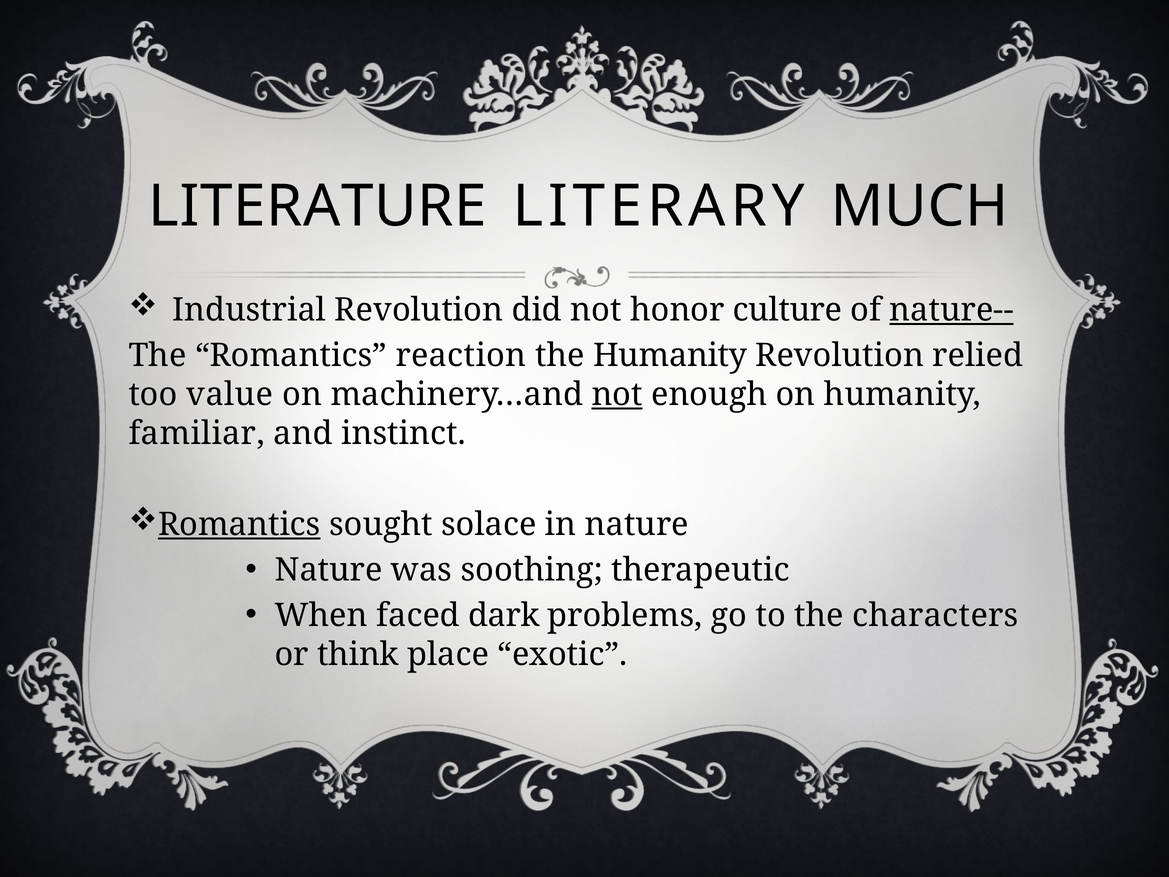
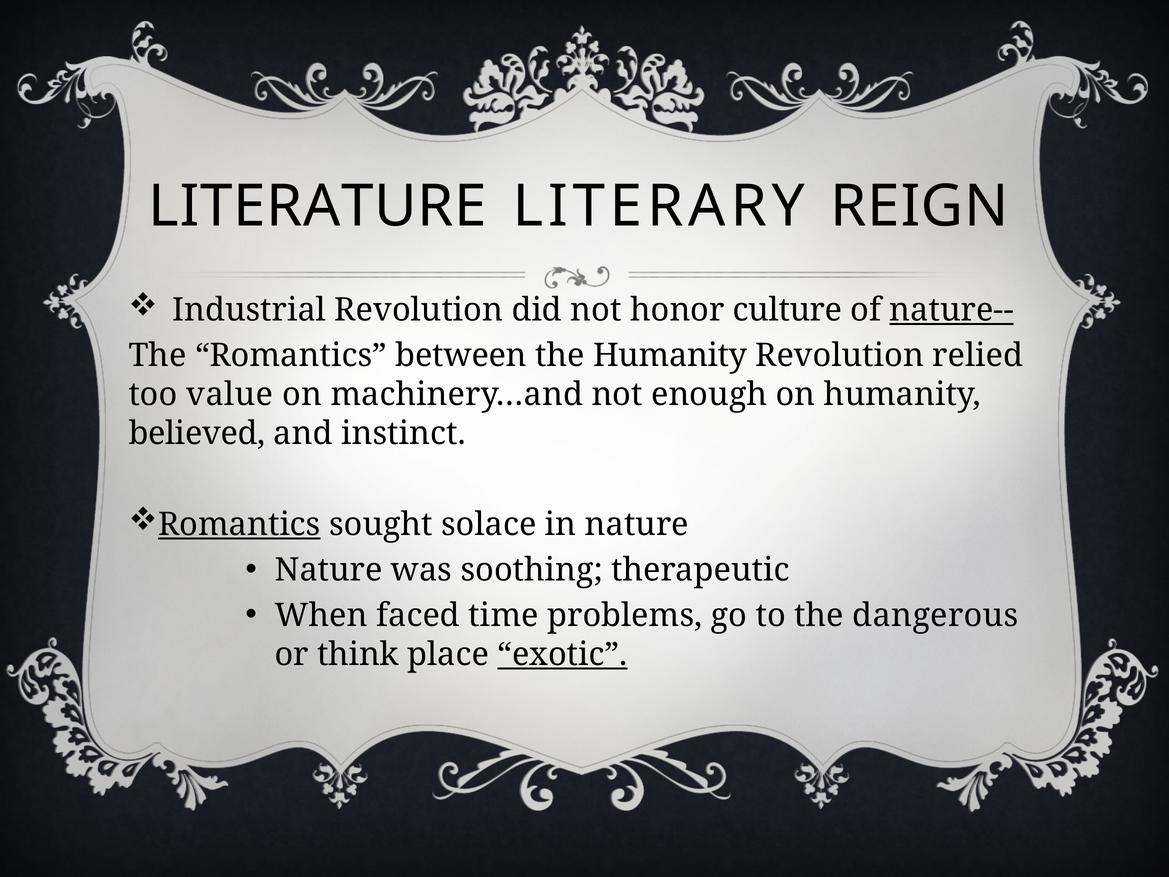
MUCH: MUCH -> REIGN (919, 207)
reaction: reaction -> between (461, 356)
not underline: present -> none (617, 395)
familiar: familiar -> believed (197, 434)
dark: dark -> time (504, 615)
characters: characters -> dangerous (935, 615)
exotic underline: none -> present (562, 654)
